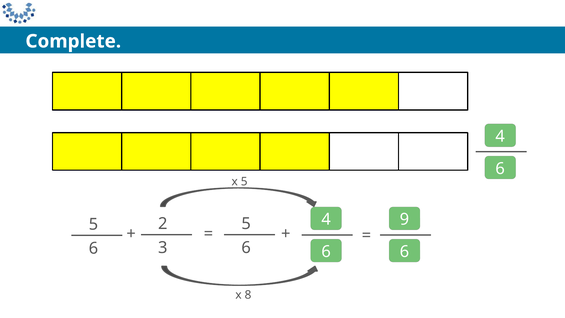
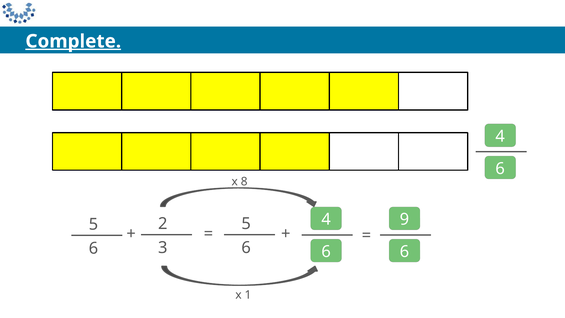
Complete underline: none -> present (73, 41)
x 5: 5 -> 8 (244, 182)
8: 8 -> 1 (248, 295)
